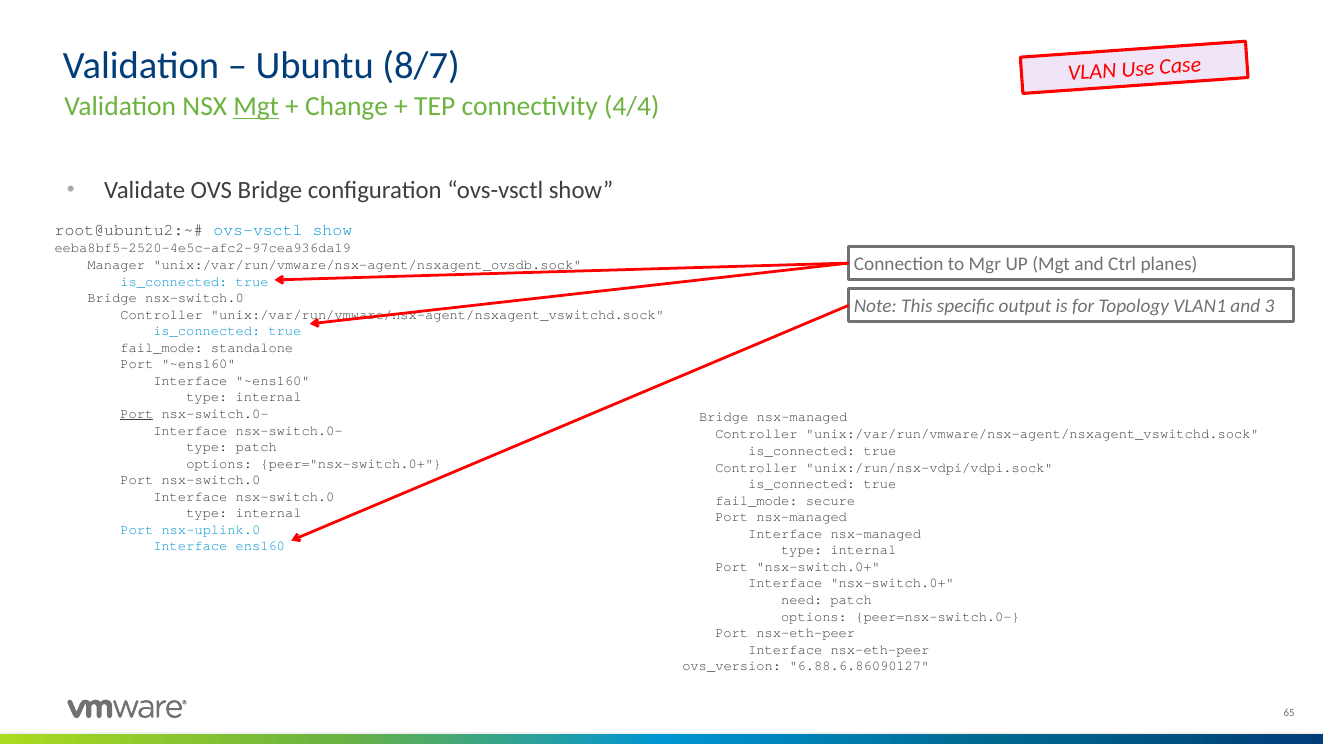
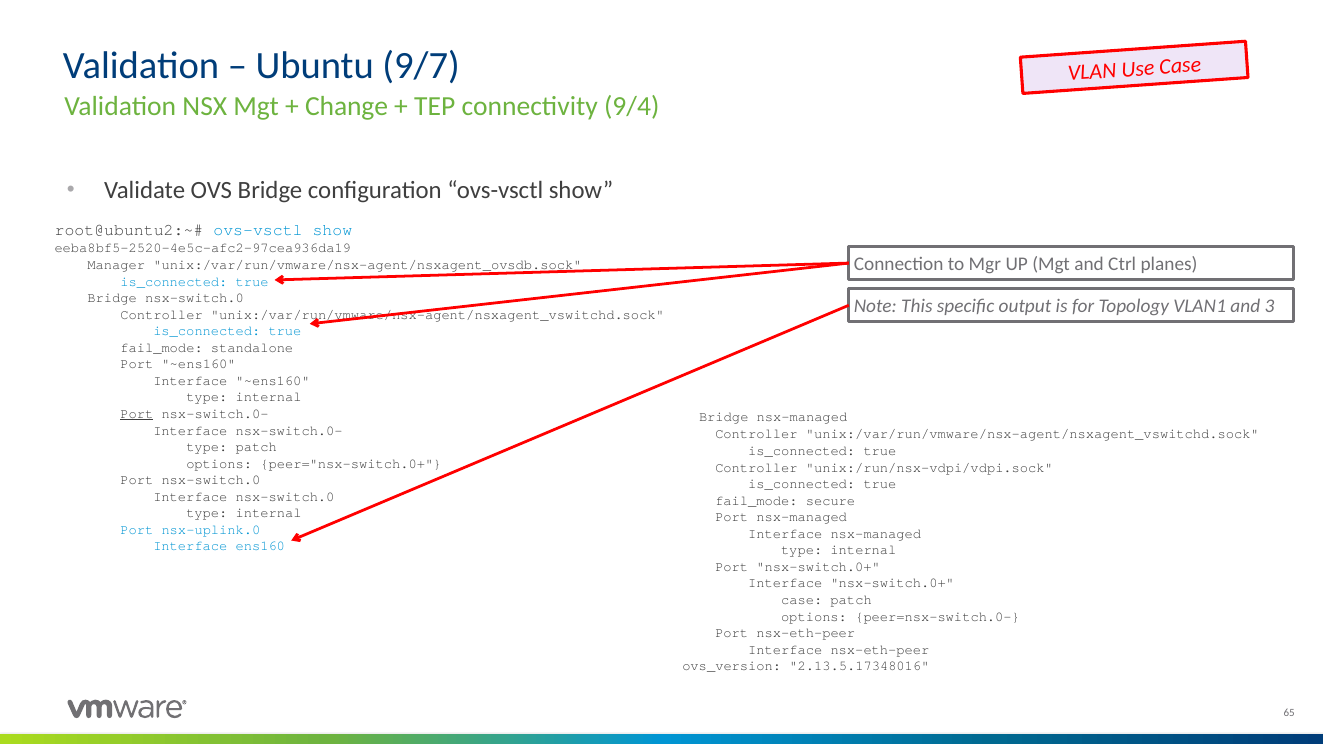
8/7: 8/7 -> 9/7 (421, 65)
Mgt underline: present -> none (256, 107)
4/4: 4/4 -> 9/4 (632, 107)
need: need -> case (802, 600)
6.88.6.86090127: 6.88.6.86090127 -> 2.13.5.17348016 (859, 667)
